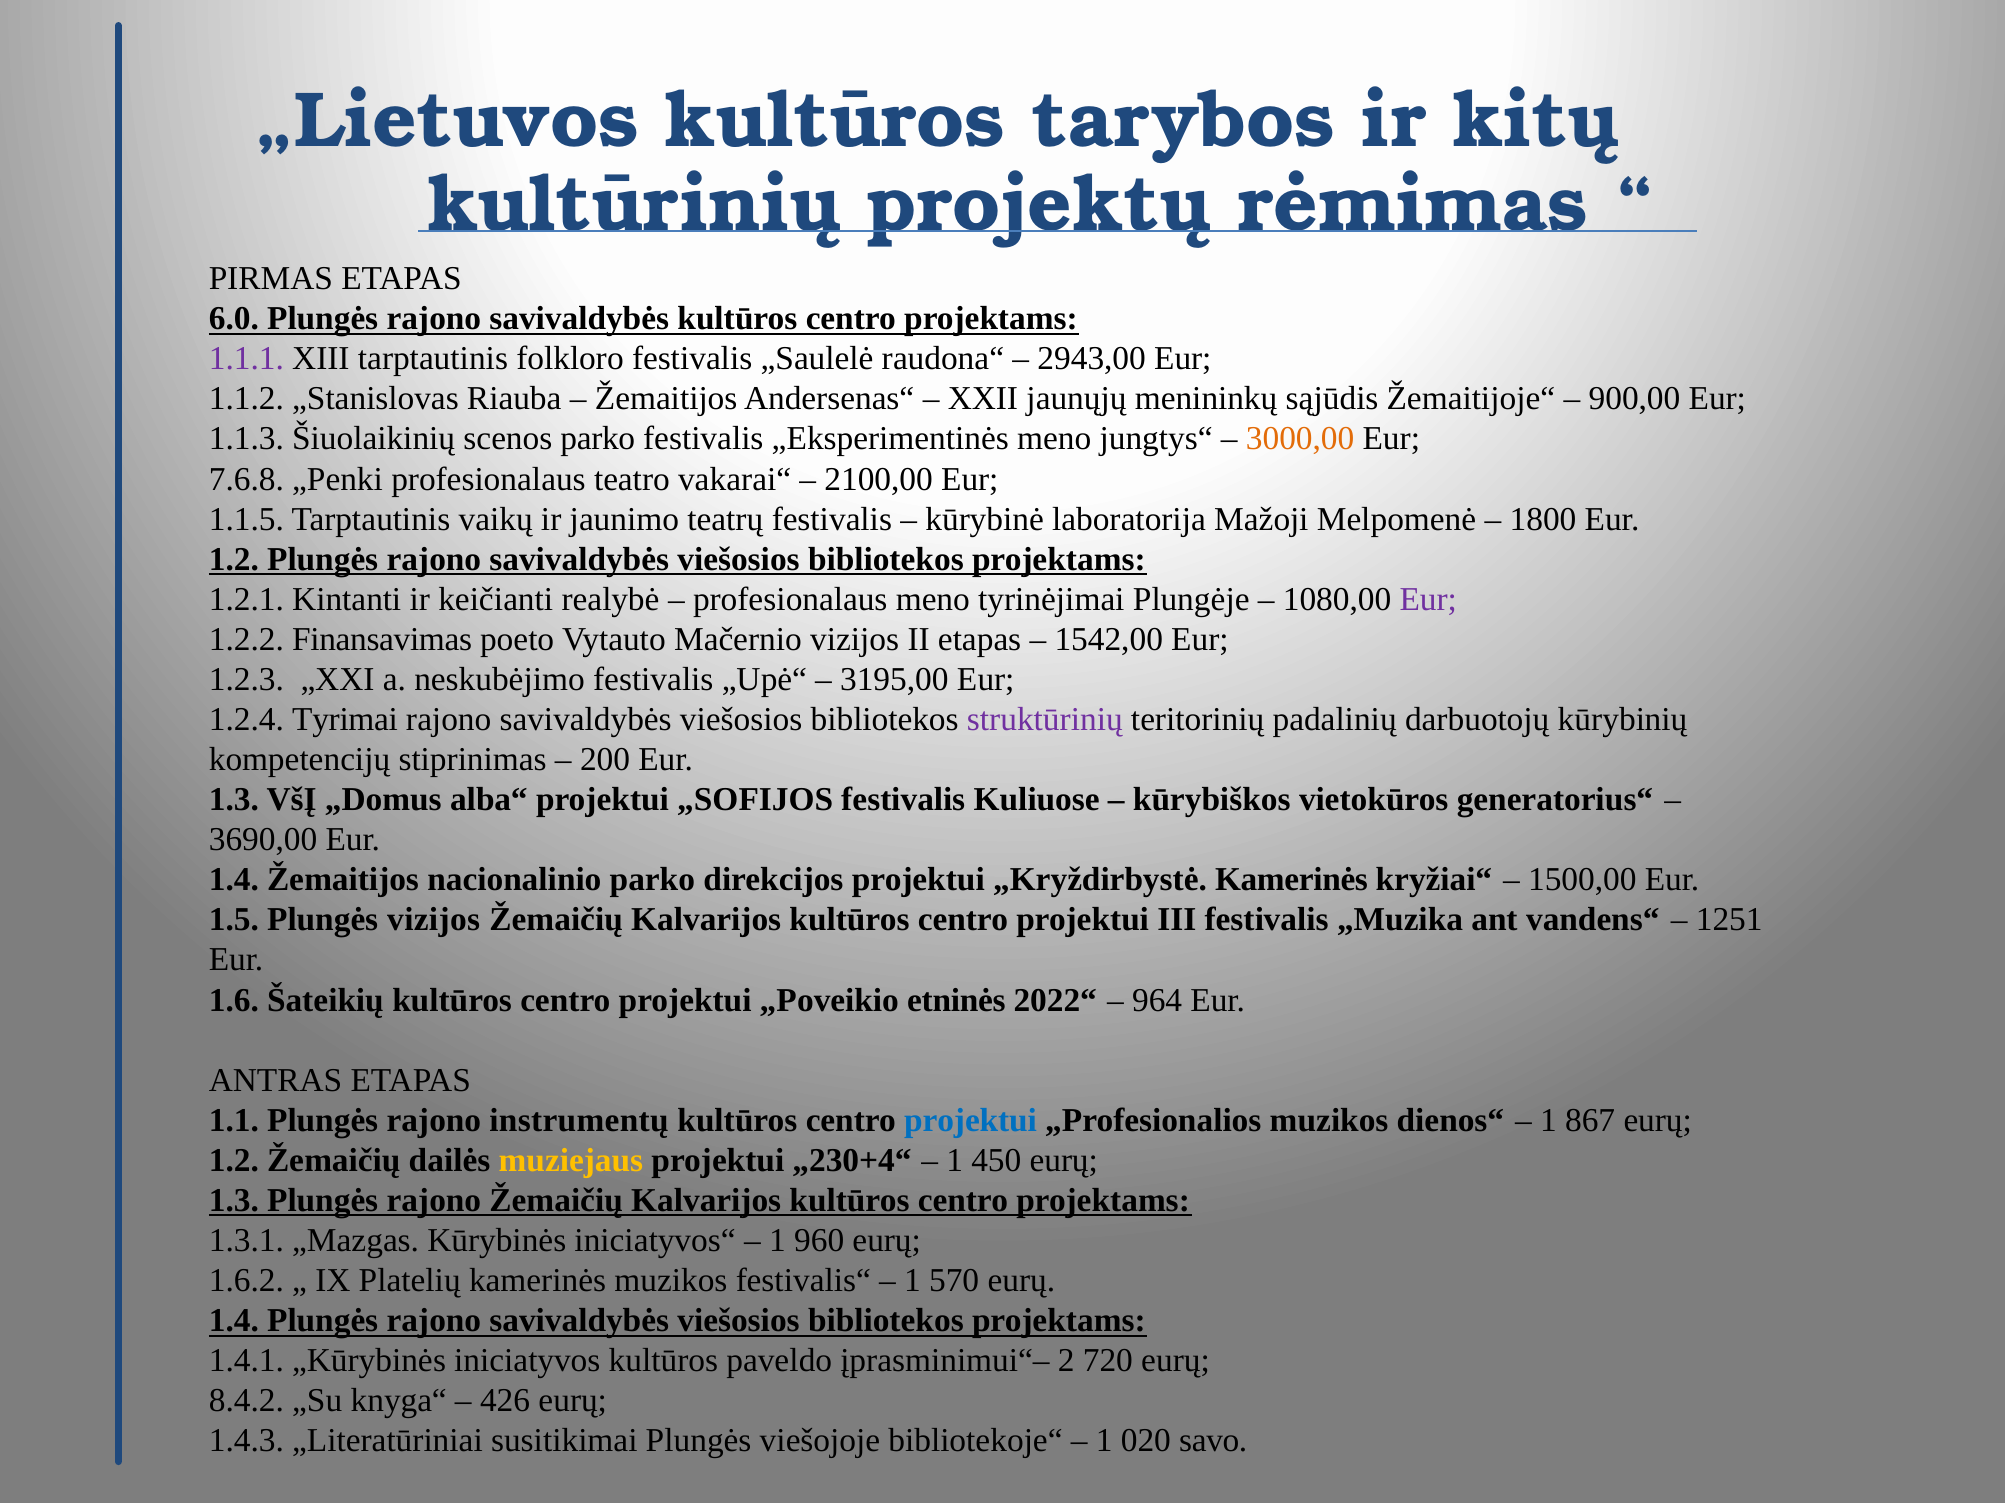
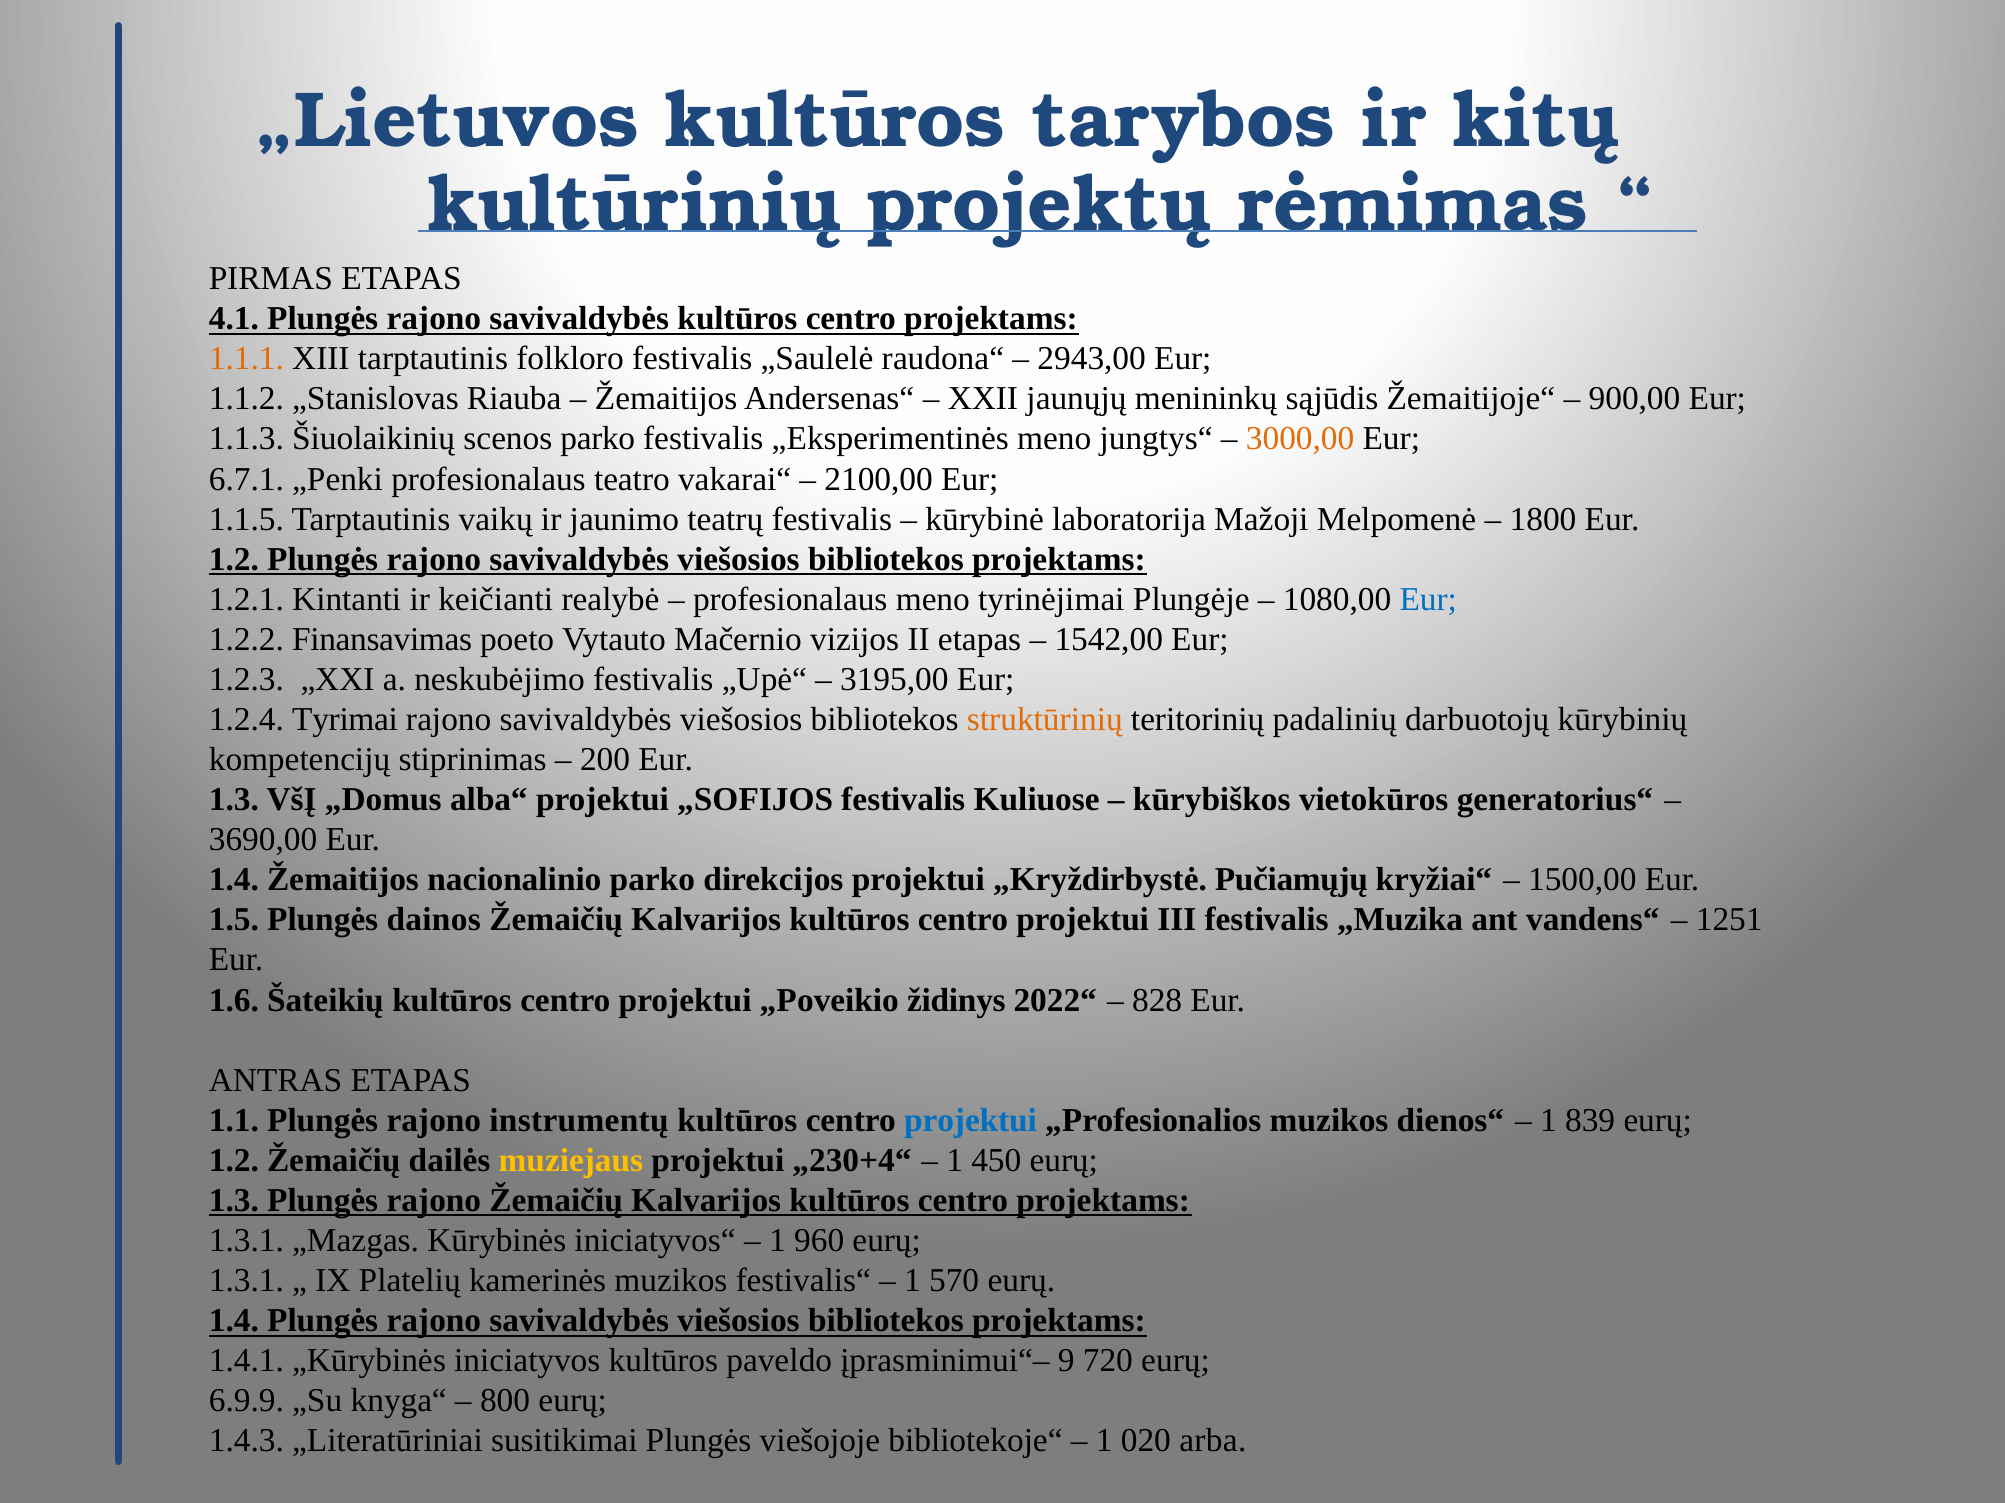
6.0: 6.0 -> 4.1 (234, 319)
1.1.1 colour: purple -> orange (246, 359)
7.6.8: 7.6.8 -> 6.7.1 (246, 479)
Eur colour: purple -> blue (1428, 600)
struktūrinių colour: purple -> orange (1045, 720)
„Kryždirbystė Kamerinės: Kamerinės -> Pučiamųjų (1291, 880)
Plungės vizijos: vizijos -> dainos (434, 920)
etninės: etninės -> židinys (956, 1001)
964: 964 -> 828 (1157, 1001)
867: 867 -> 839 (1590, 1121)
1.6.2: 1.6.2 -> 1.3.1 (246, 1281)
2: 2 -> 9 (1066, 1361)
8.4.2: 8.4.2 -> 6.9.9 (246, 1402)
426: 426 -> 800 (505, 1402)
savo: savo -> arba (1213, 1442)
